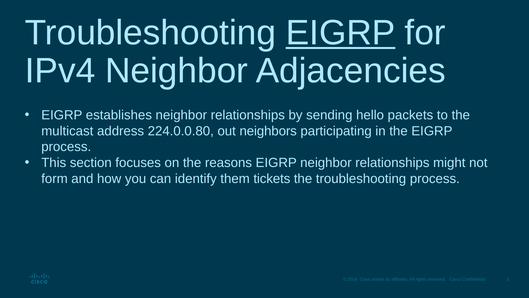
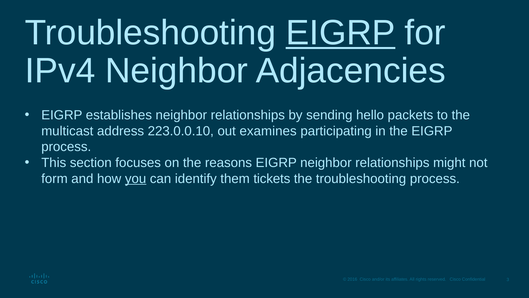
224.0.0.80: 224.0.0.80 -> 223.0.0.10 (181, 131)
neighbors: neighbors -> examines (268, 131)
you underline: none -> present (136, 178)
